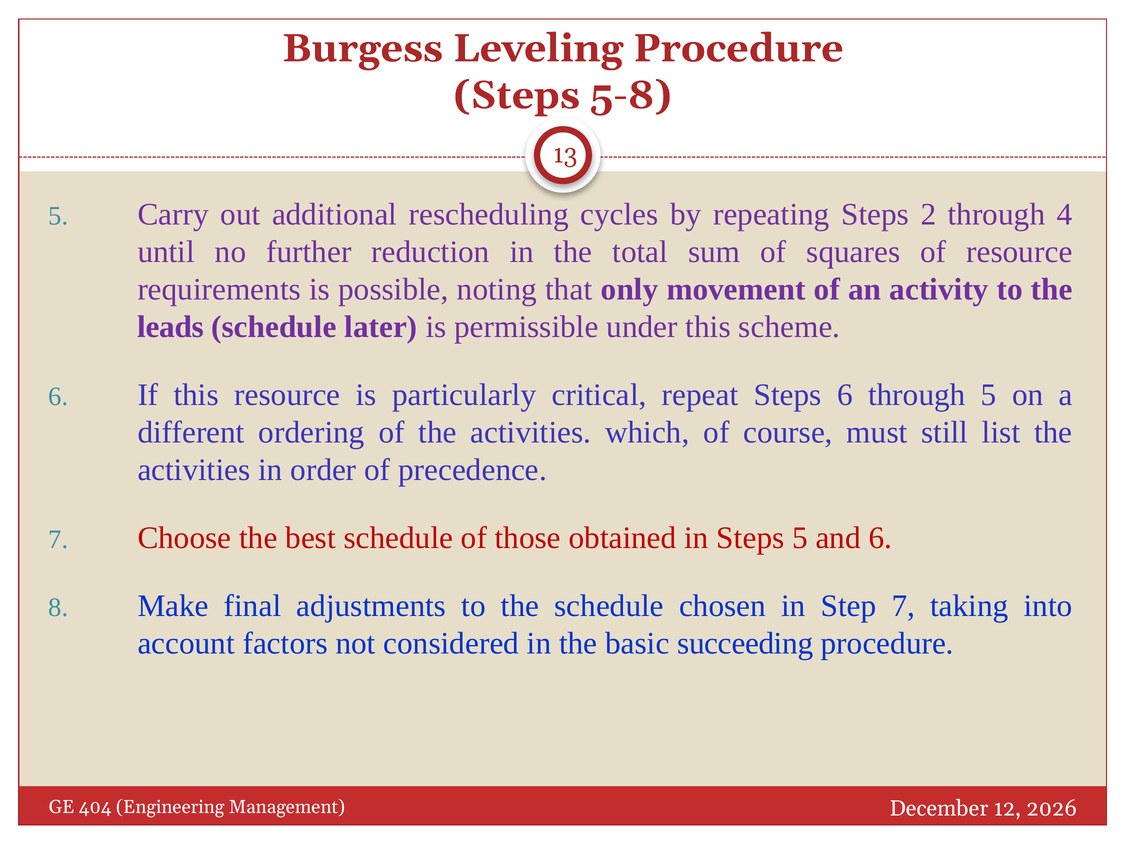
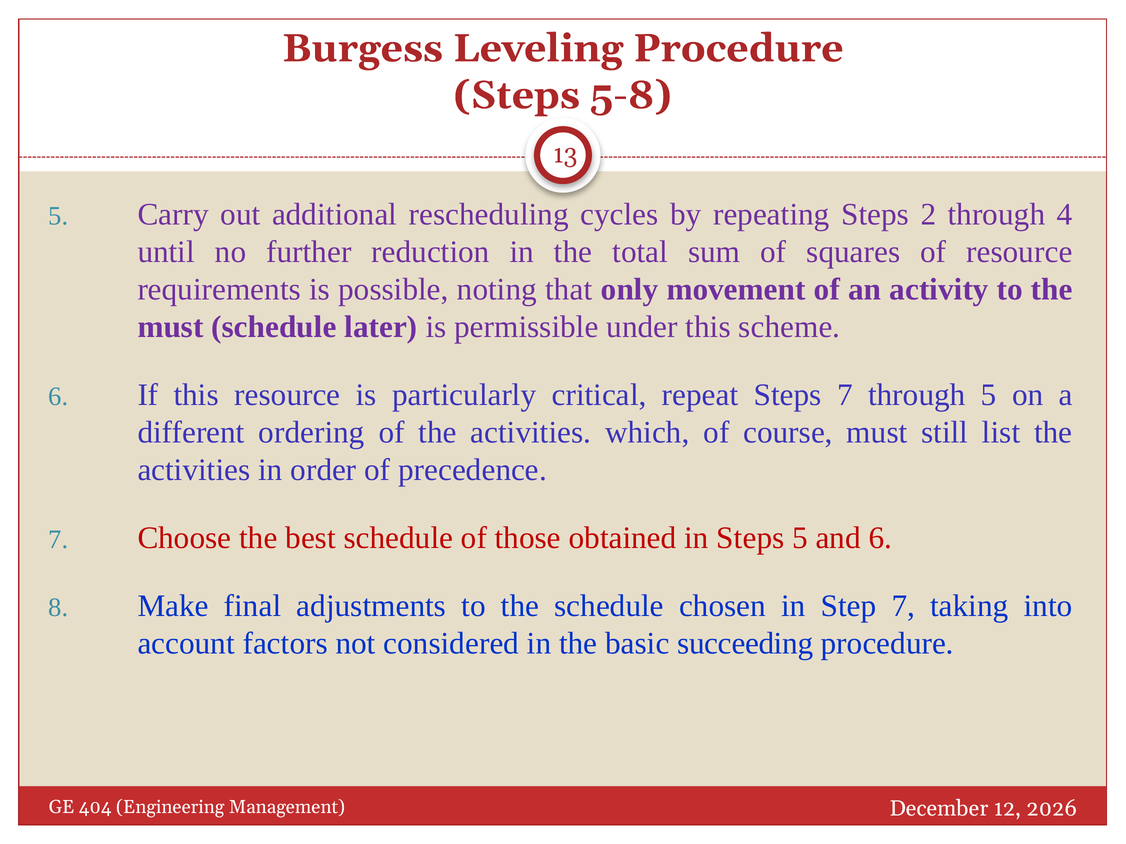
leads: leads -> must (171, 327)
Steps 6: 6 -> 7 (845, 395)
